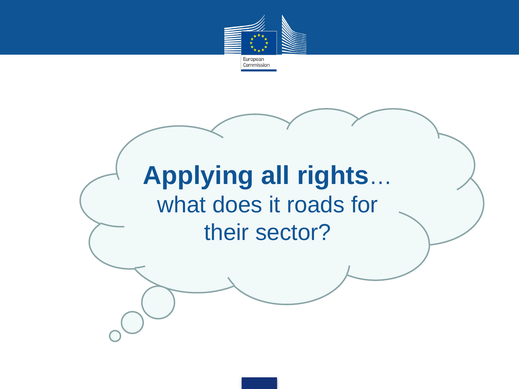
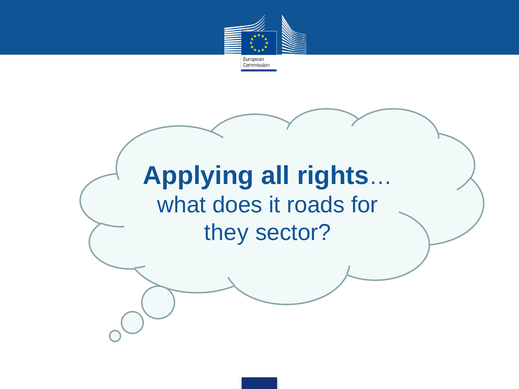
their: their -> they (226, 233)
